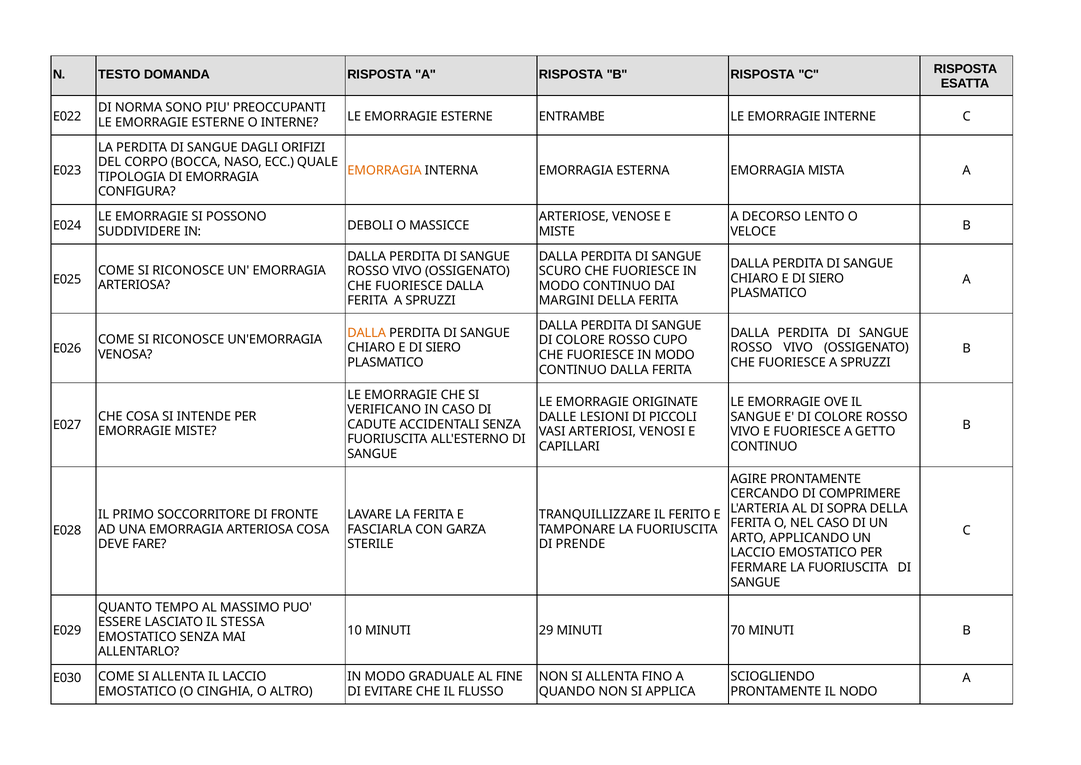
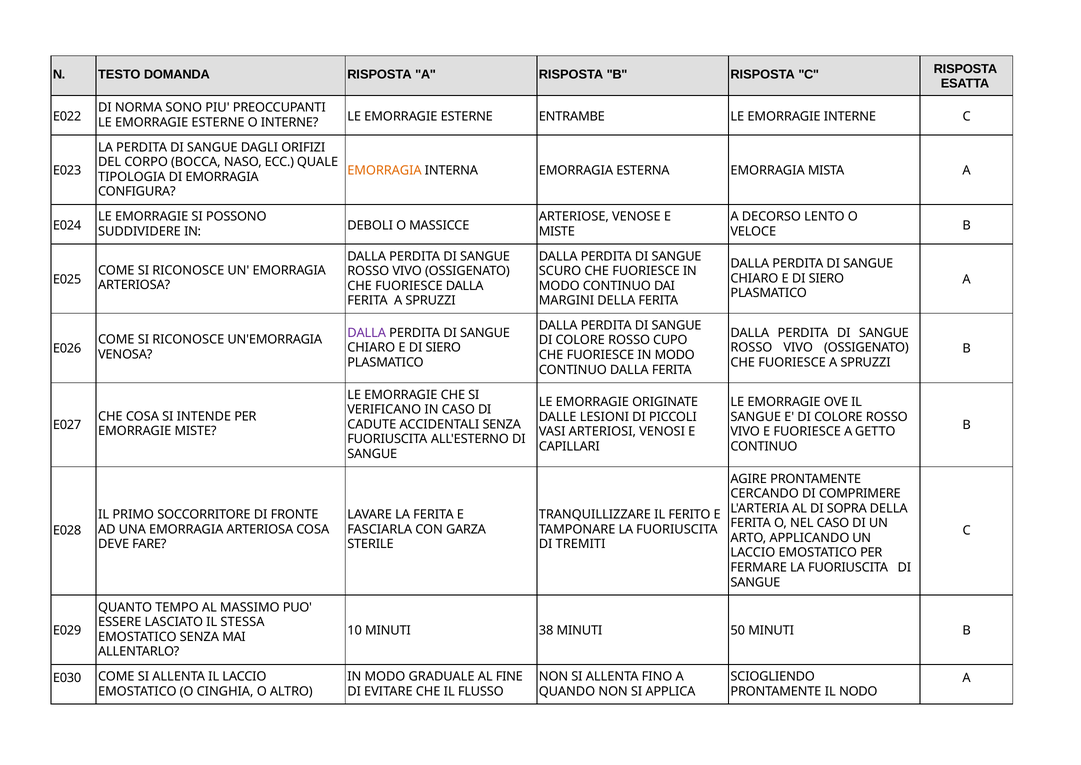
DALLA colour: orange -> purple (367, 333)
PRENDE: PRENDE -> TREMITI (581, 544)
29: 29 -> 38 (546, 630)
70: 70 -> 50 (738, 630)
